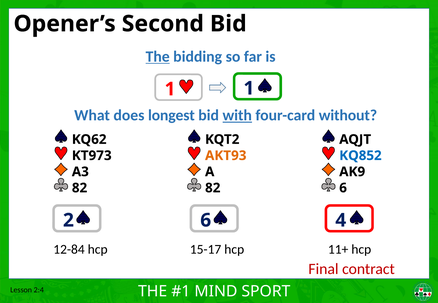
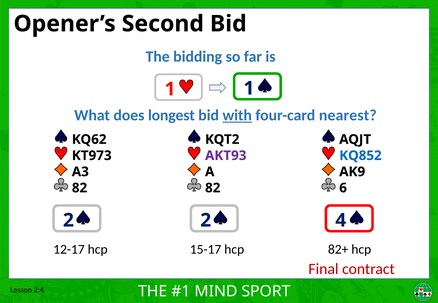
The underline: present -> none (158, 57)
without: without -> nearest (348, 116)
AKT93 colour: orange -> purple (226, 156)
2 6: 6 -> 2 (206, 220)
12-84: 12-84 -> 12-17 (69, 250)
11+: 11+ -> 82+ (338, 250)
